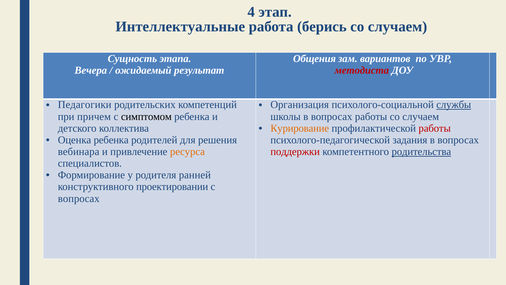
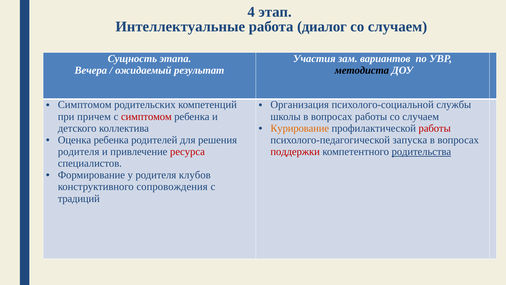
берись: берись -> диалог (322, 27)
Общения: Общения -> Участия (314, 58)
методиста colour: red -> black (362, 70)
Педагогики: Педагогики -> Симптомом (85, 105)
службы underline: present -> none (454, 105)
симптомом colour: black -> red (146, 116)
задания: задания -> запуска (410, 140)
вебинара: вебинара -> родителя (79, 152)
ресурса colour: orange -> red (187, 152)
ранней: ранней -> клубов (195, 175)
проектировании: проектировании -> сопровождения (172, 187)
вопросах: вопросах -> традиций (79, 198)
